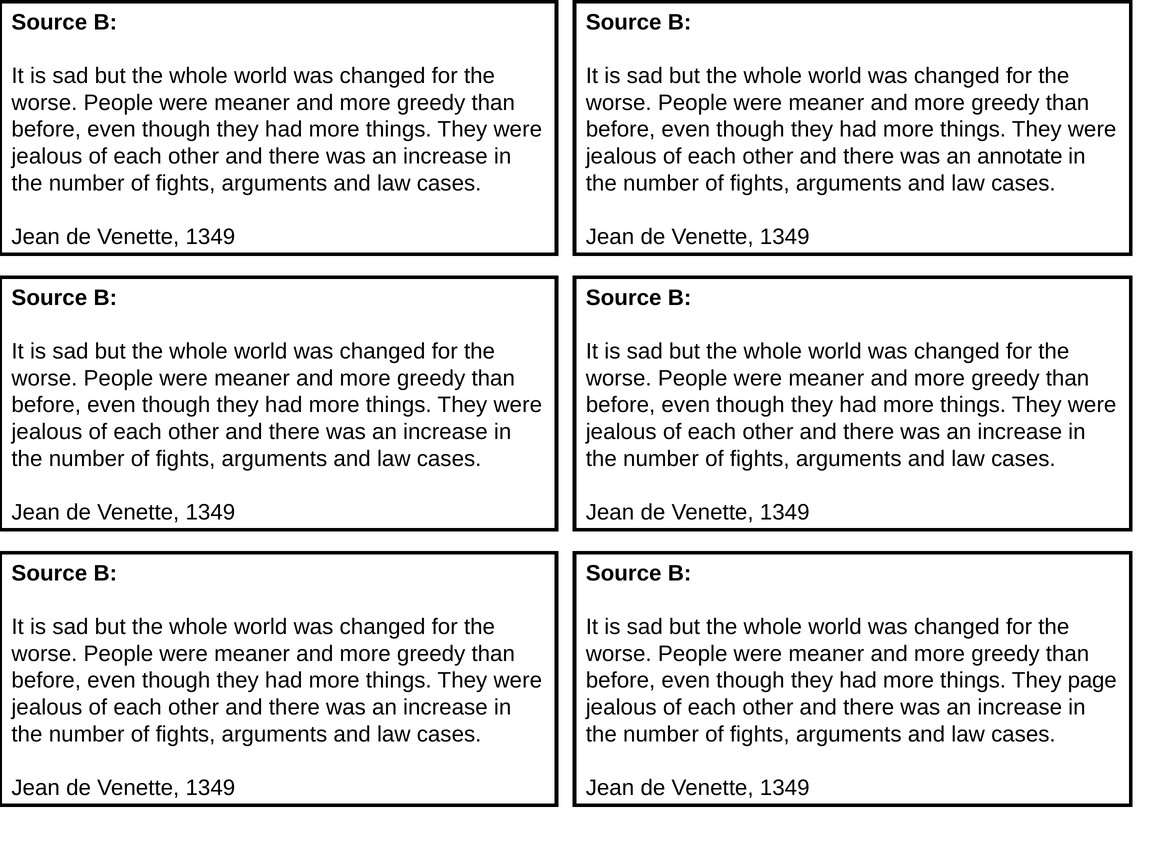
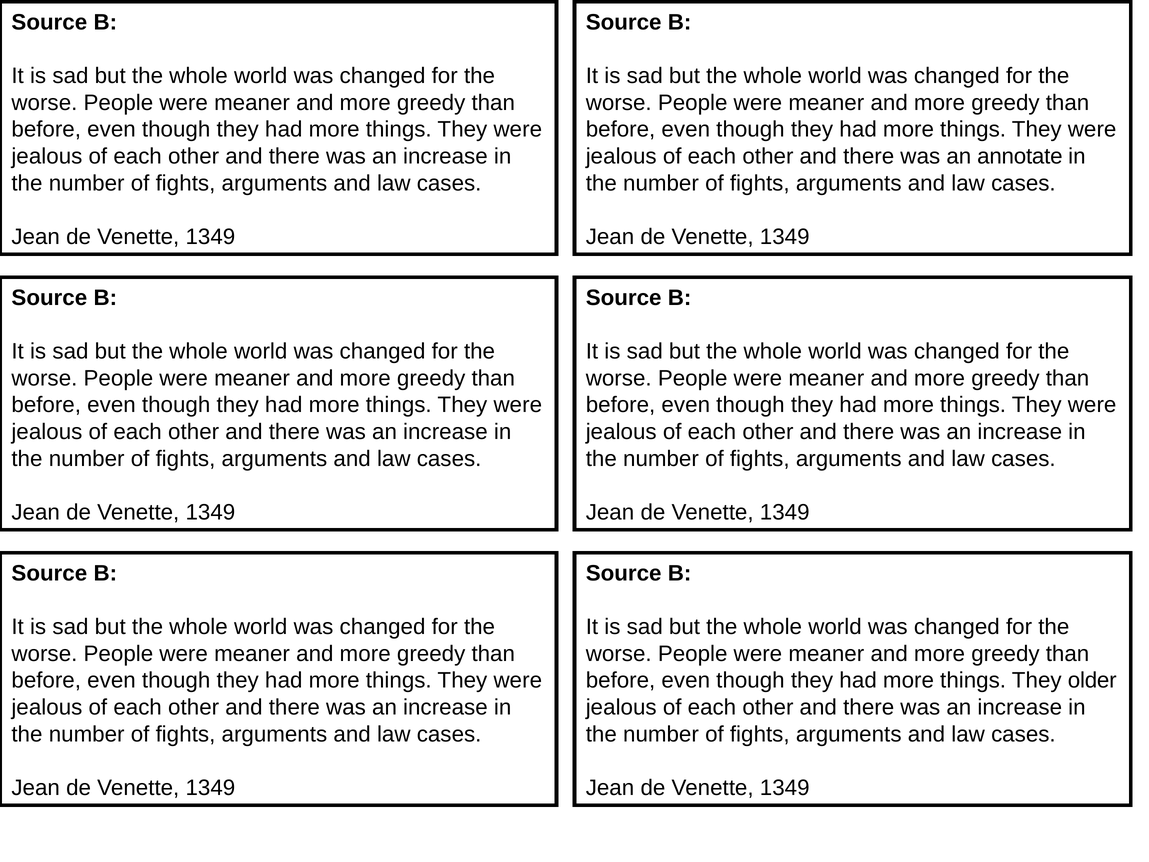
page: page -> older (1092, 680)
